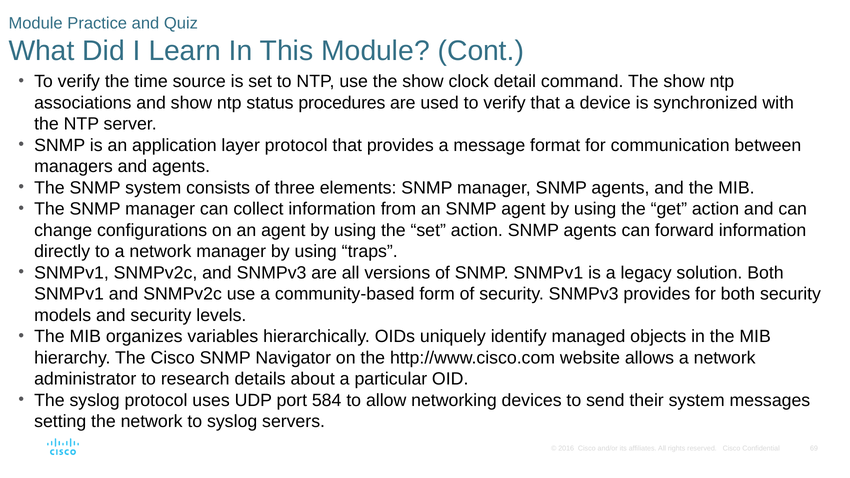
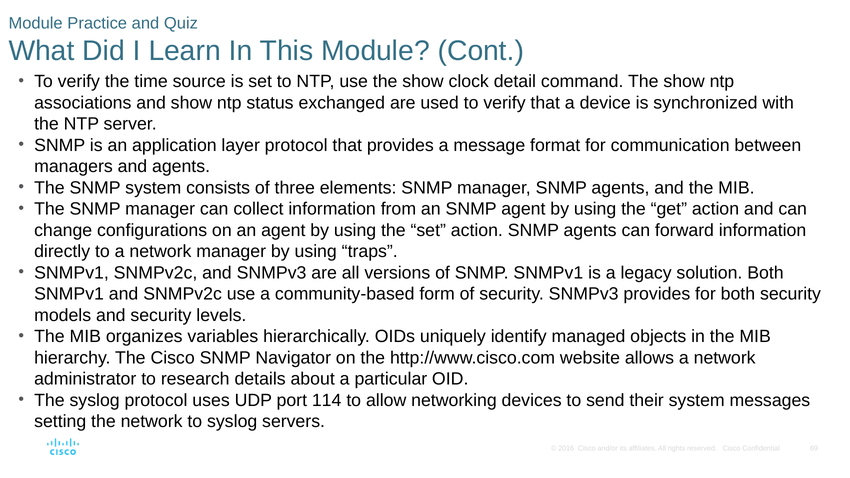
procedures: procedures -> exchanged (342, 103)
584: 584 -> 114 (327, 400)
